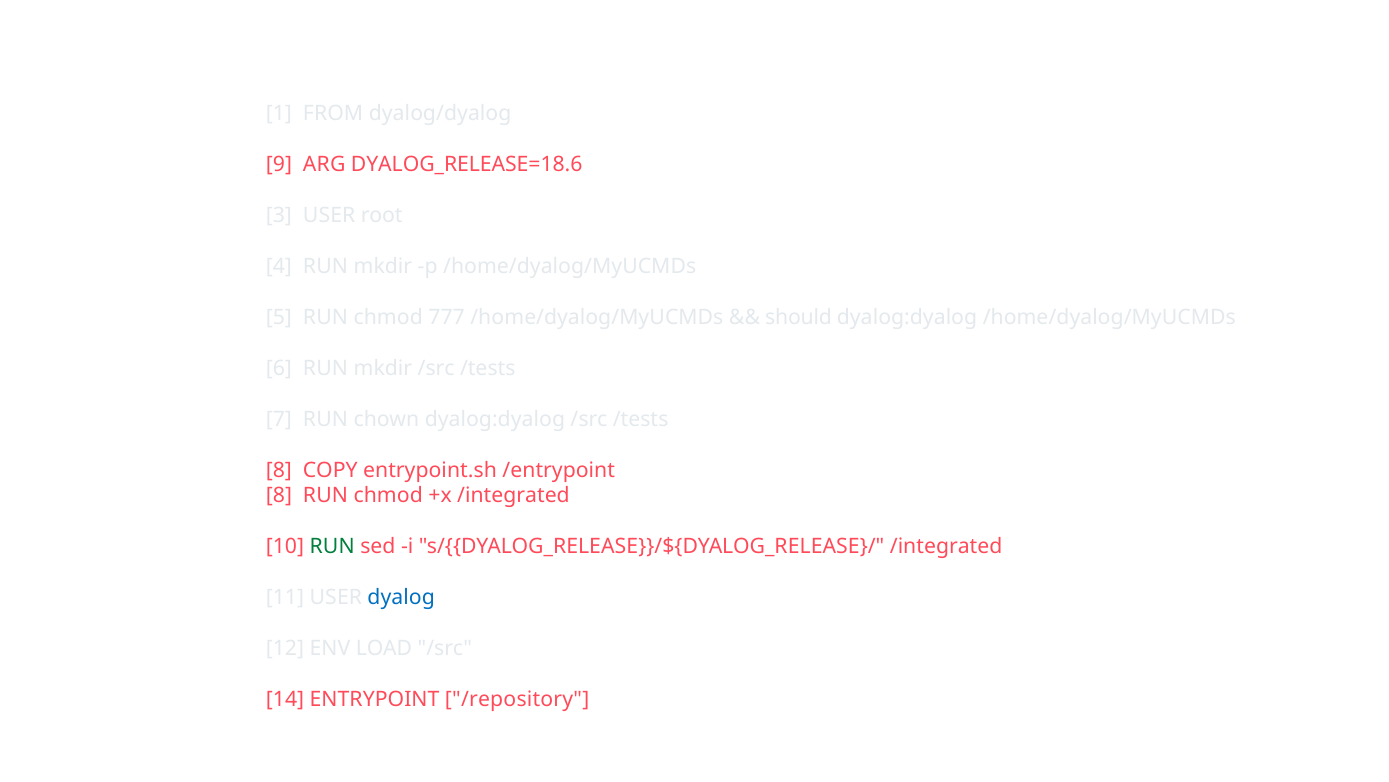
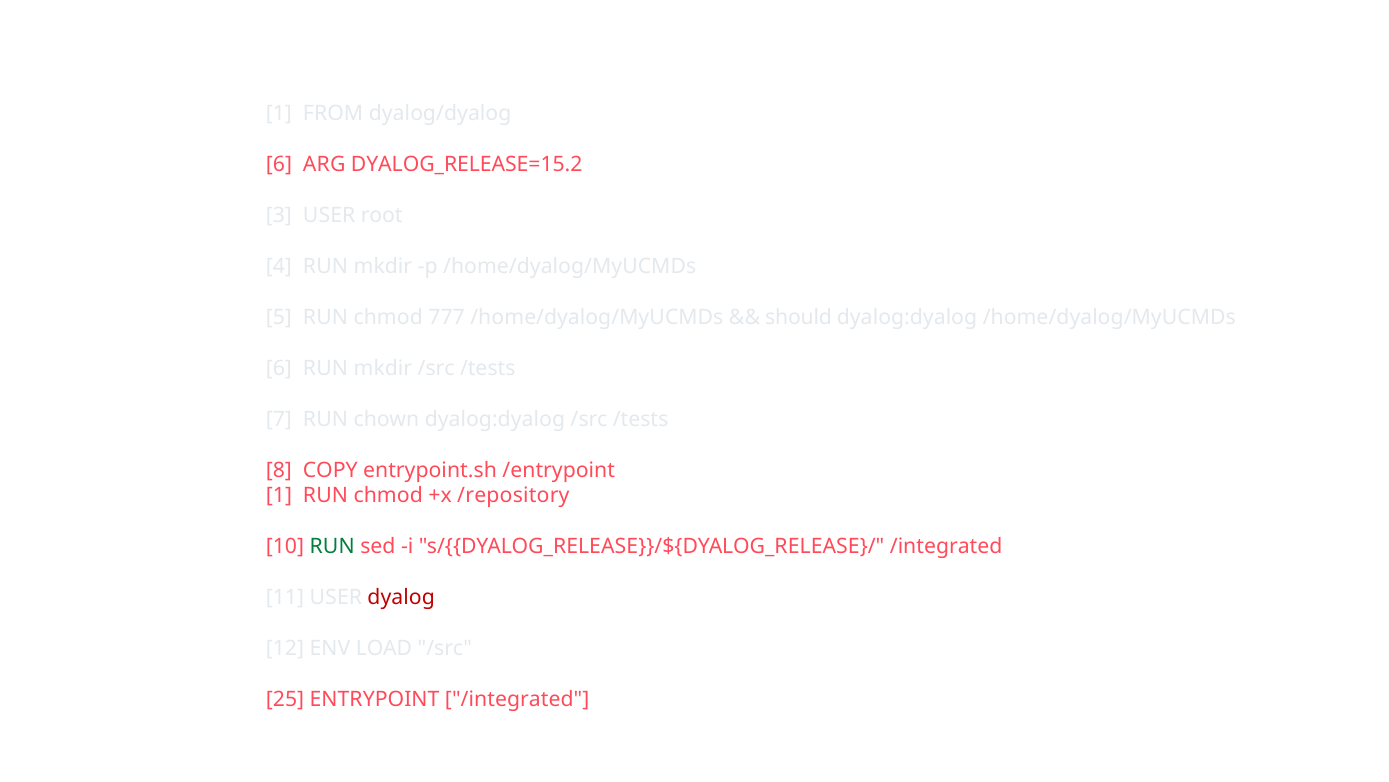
9: 9 -> 6 (279, 164)
DYALOG_RELEASE=18.6: DYALOG_RELEASE=18.6 -> DYALOG_RELEASE=15.2 (467, 164)
8: 8 -> 1 (279, 496)
+x /integrated: /integrated -> /repository (513, 496)
dyalog colour: blue -> red (401, 597)
14: 14 -> 25 (285, 699)
ENTRYPOINT /repository: /repository -> /integrated (517, 699)
